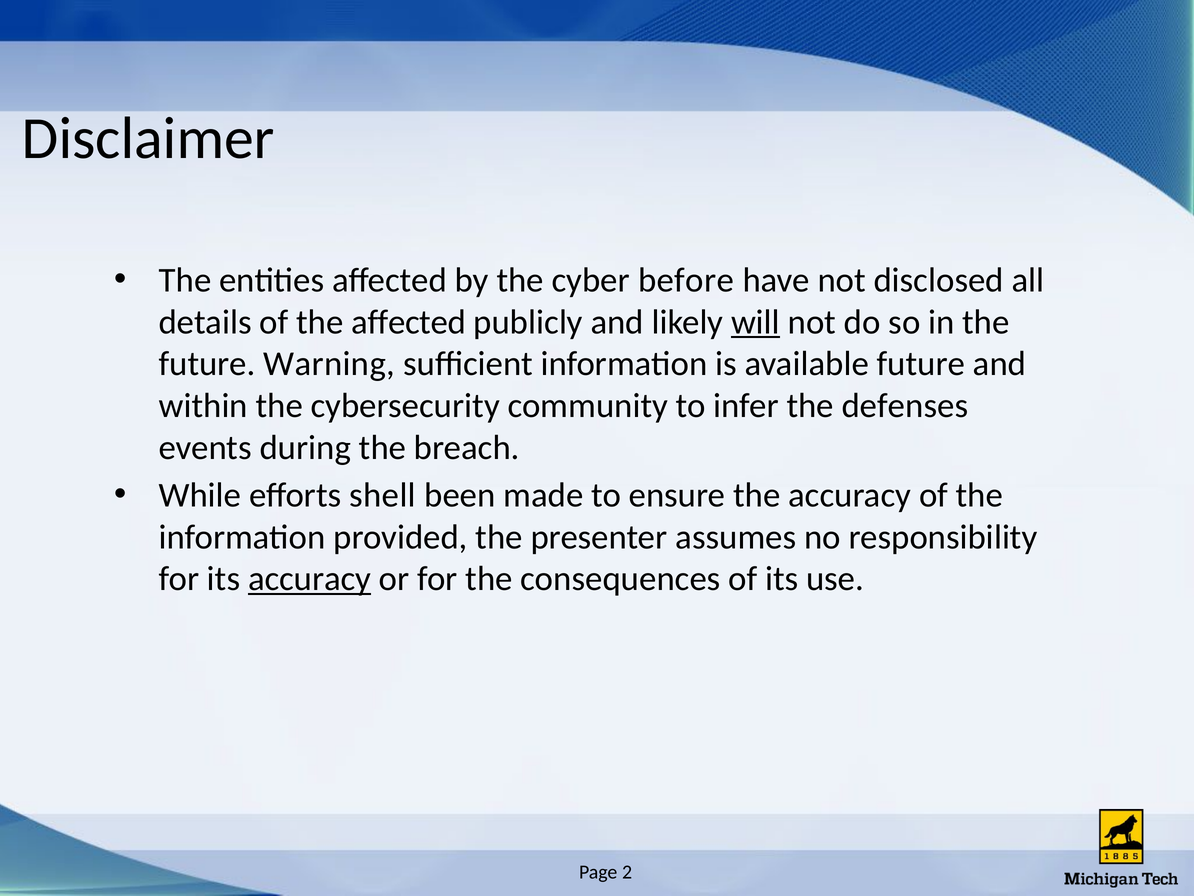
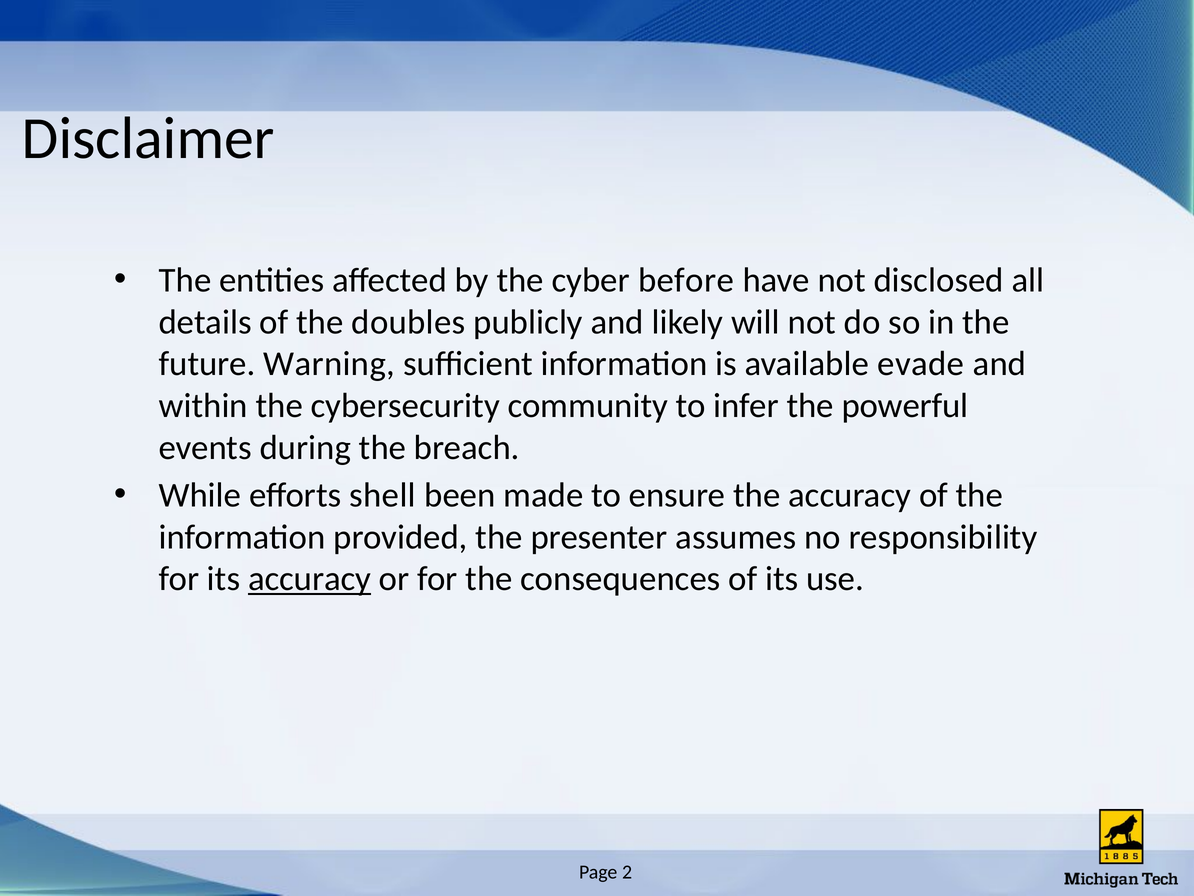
the affected: affected -> doubles (408, 322)
will underline: present -> none (756, 322)
available future: future -> evade (921, 364)
defenses: defenses -> powerful (905, 405)
